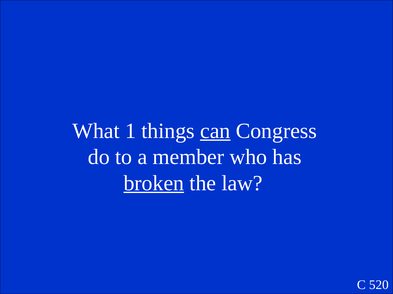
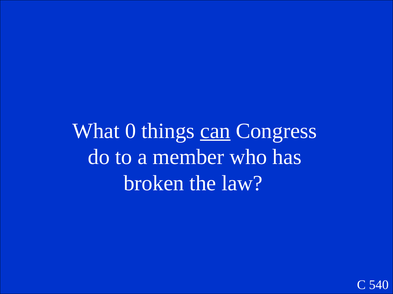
1: 1 -> 0 (131, 131)
broken underline: present -> none (154, 184)
520: 520 -> 540 (379, 286)
